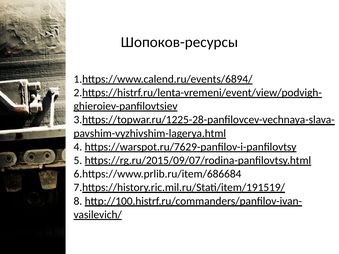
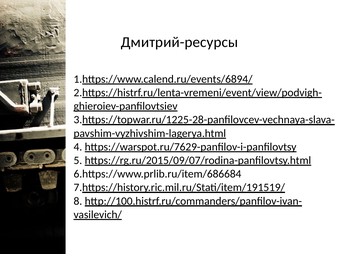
Шопоков-ресурсы: Шопоков-ресурсы -> Дмитрий-ресурсы (179, 42)
